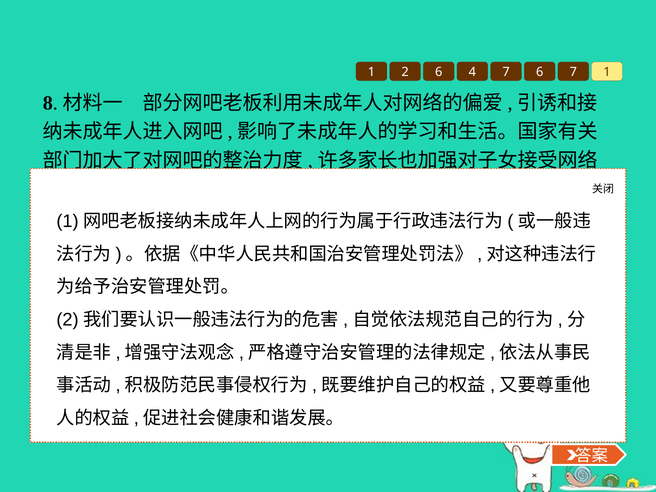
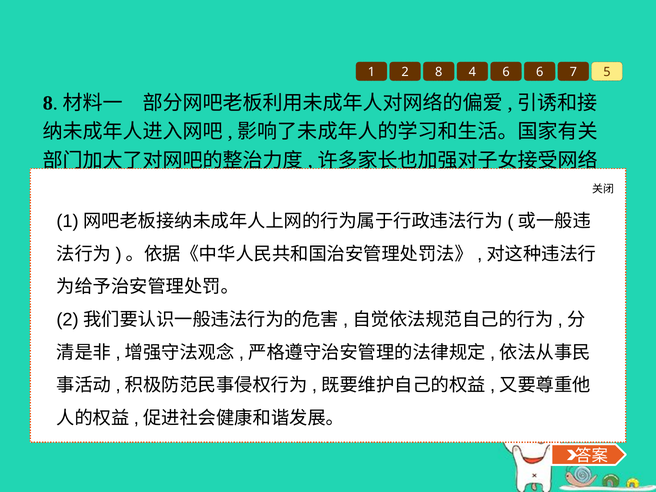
2 6: 6 -> 8 (439, 72)
4 7: 7 -> 6 (506, 72)
7 1: 1 -> 5 (607, 72)
